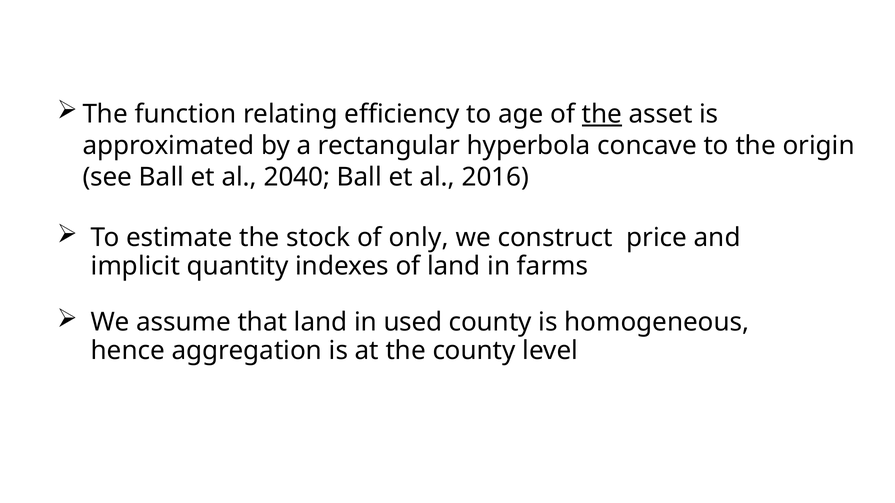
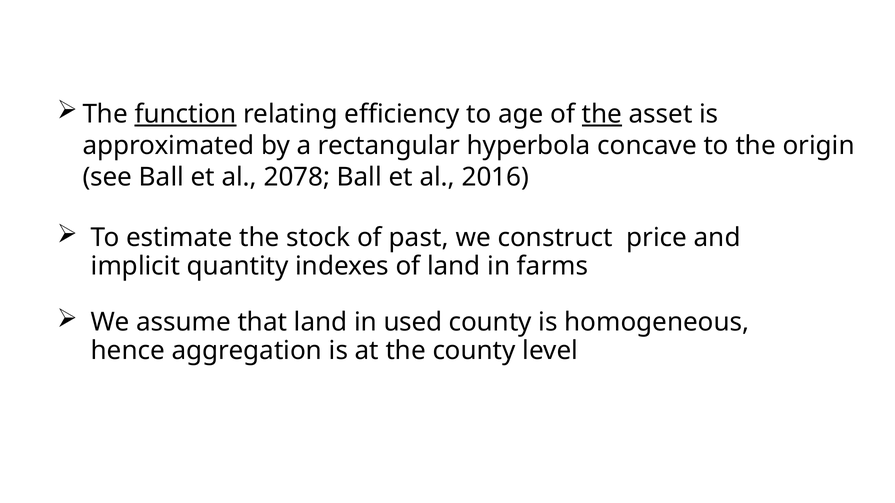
function underline: none -> present (185, 114)
2040: 2040 -> 2078 (297, 177)
only: only -> past (419, 238)
